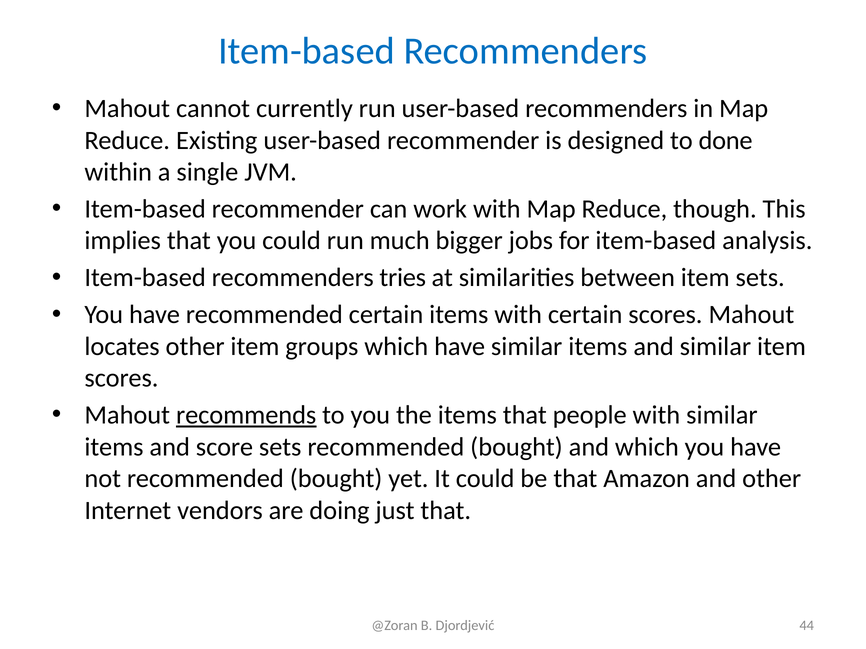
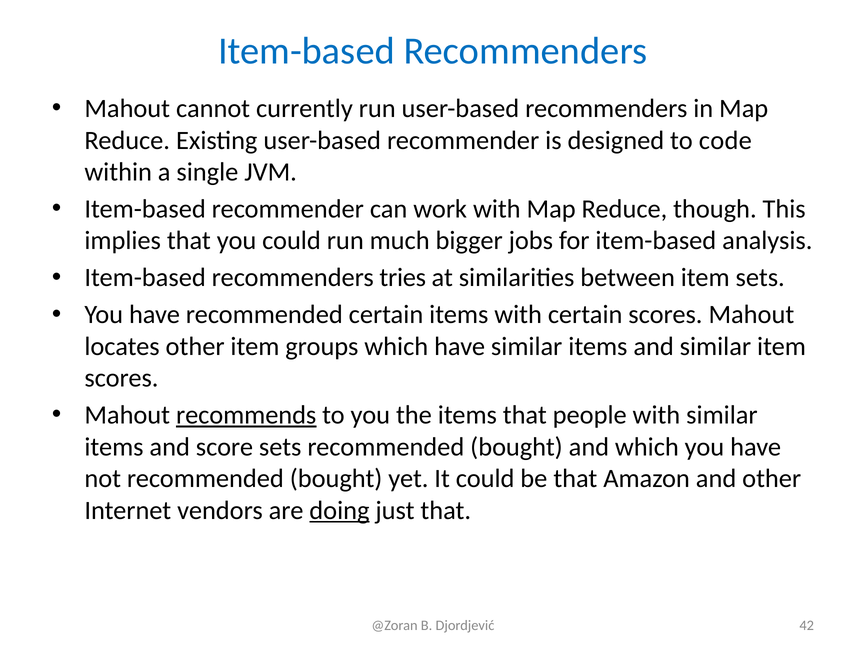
done: done -> code (725, 140)
doing underline: none -> present (339, 511)
44: 44 -> 42 (807, 626)
